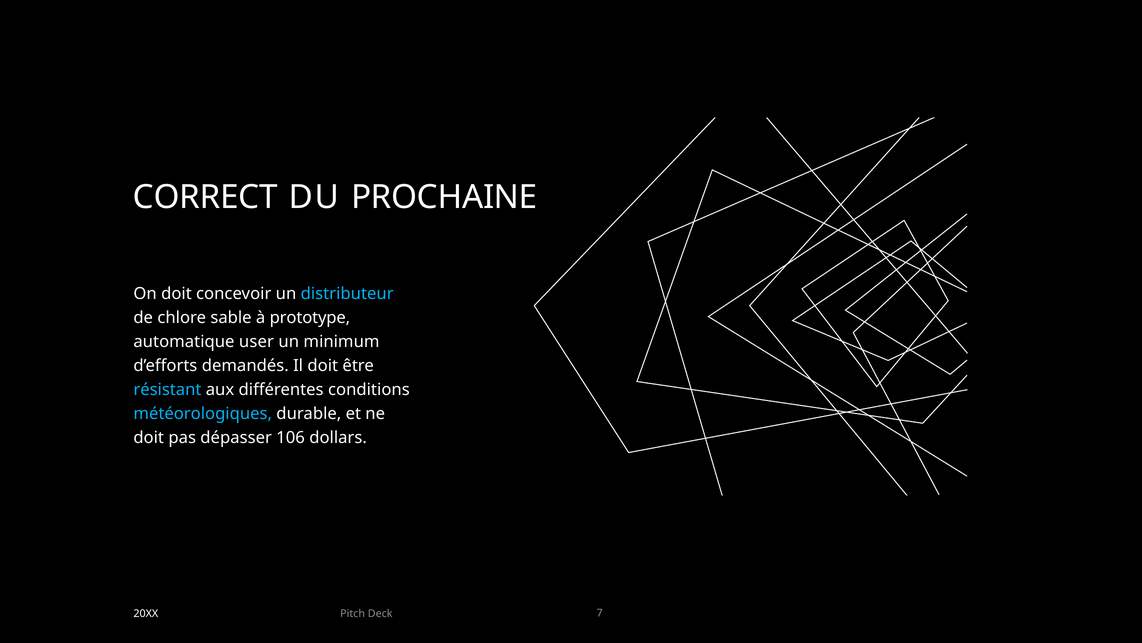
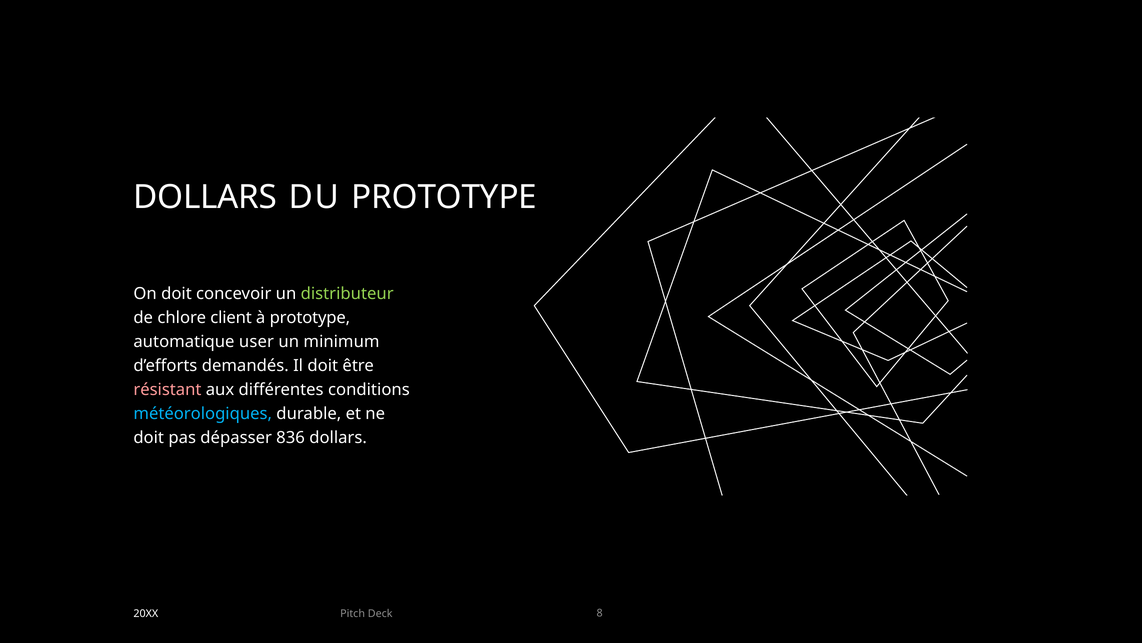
CORRECT: CORRECT -> DOLLARS (205, 197)
DU PROCHAINE: PROCHAINE -> PROTOTYPE (444, 197)
distributeur colour: light blue -> light green (347, 293)
sable: sable -> client (231, 317)
résistant colour: light blue -> pink (167, 389)
106: 106 -> 836 (291, 437)
7: 7 -> 8 (600, 612)
